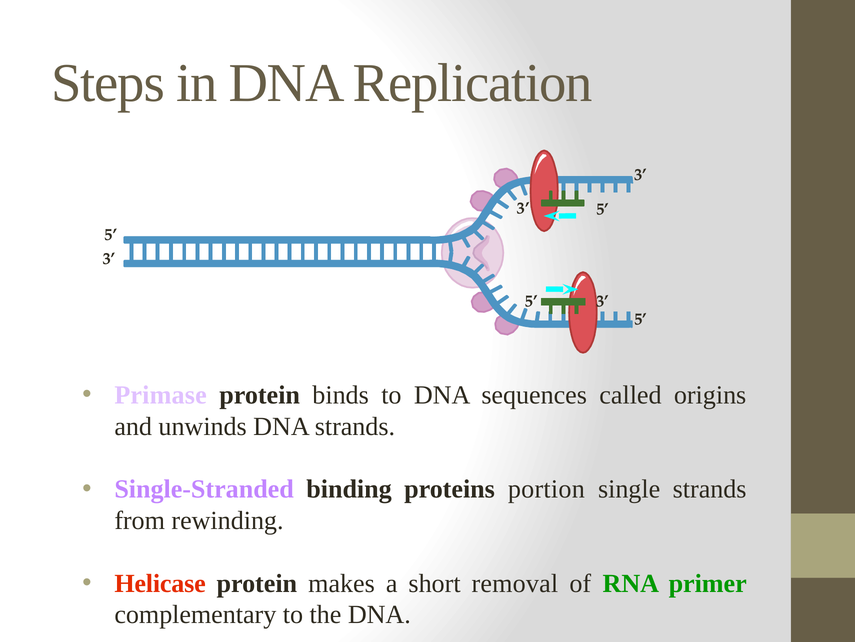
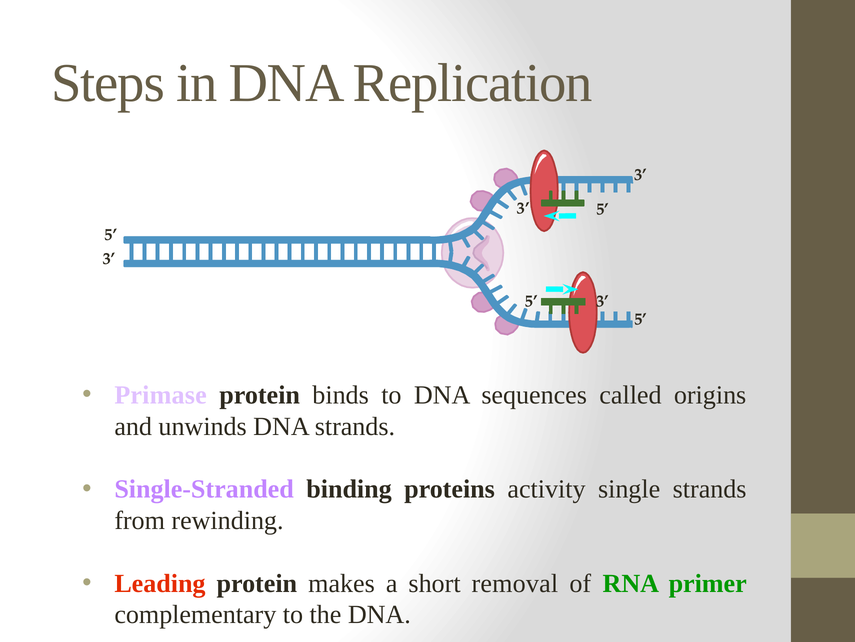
portion: portion -> activity (547, 489)
Helicase: Helicase -> Leading (160, 583)
